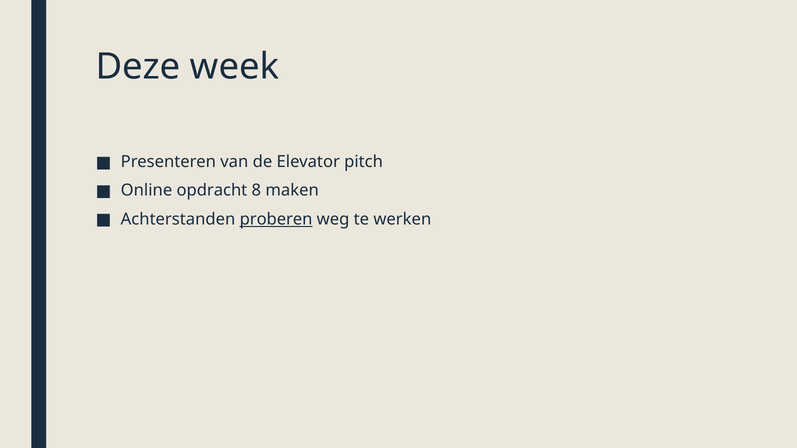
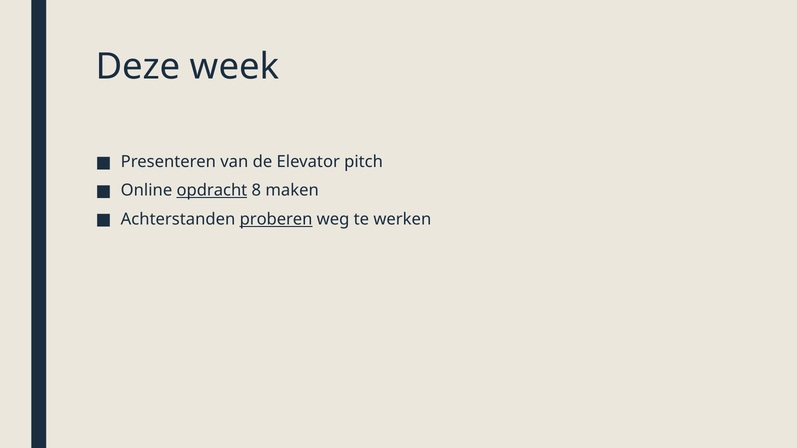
opdracht underline: none -> present (212, 191)
